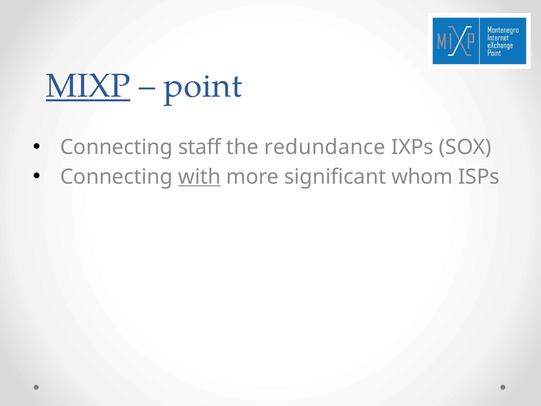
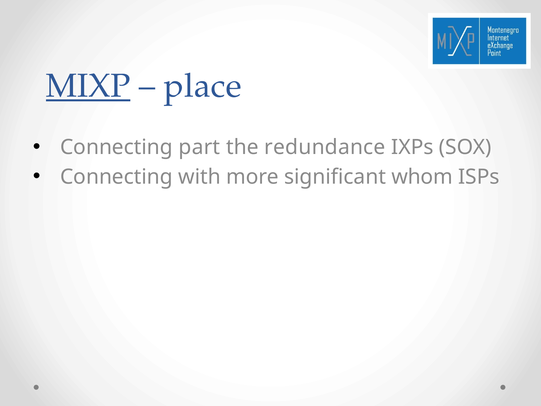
point: point -> place (203, 86)
staff: staff -> part (199, 147)
with underline: present -> none (200, 177)
